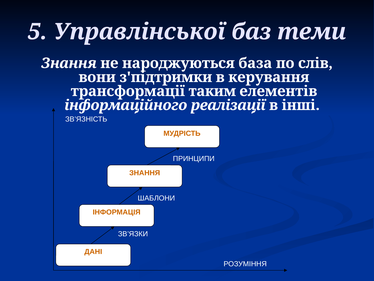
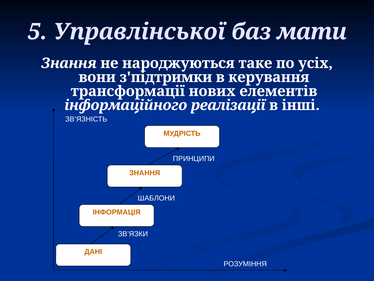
теми: теми -> мати (312, 32)
база: база -> таке (255, 63)
слів: слів -> усіх (315, 63)
таким: таким -> нових (212, 91)
